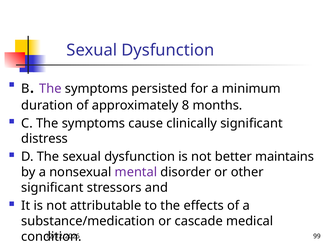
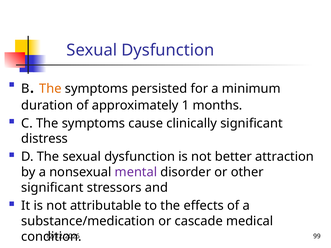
The colour: purple -> orange (50, 89)
8: 8 -> 1 (186, 105)
maintains: maintains -> attraction (285, 157)
